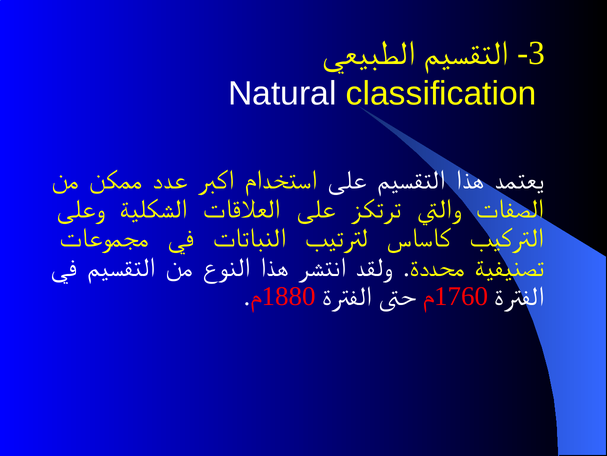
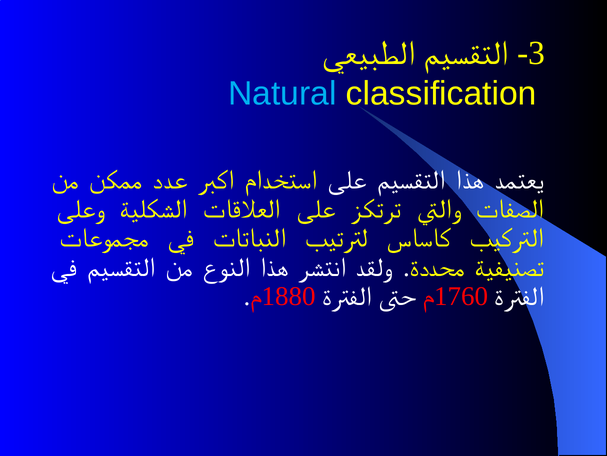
Natural colour: white -> light blue (282, 93)
